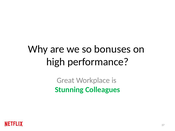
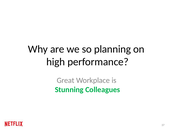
bonuses: bonuses -> planning (113, 49)
